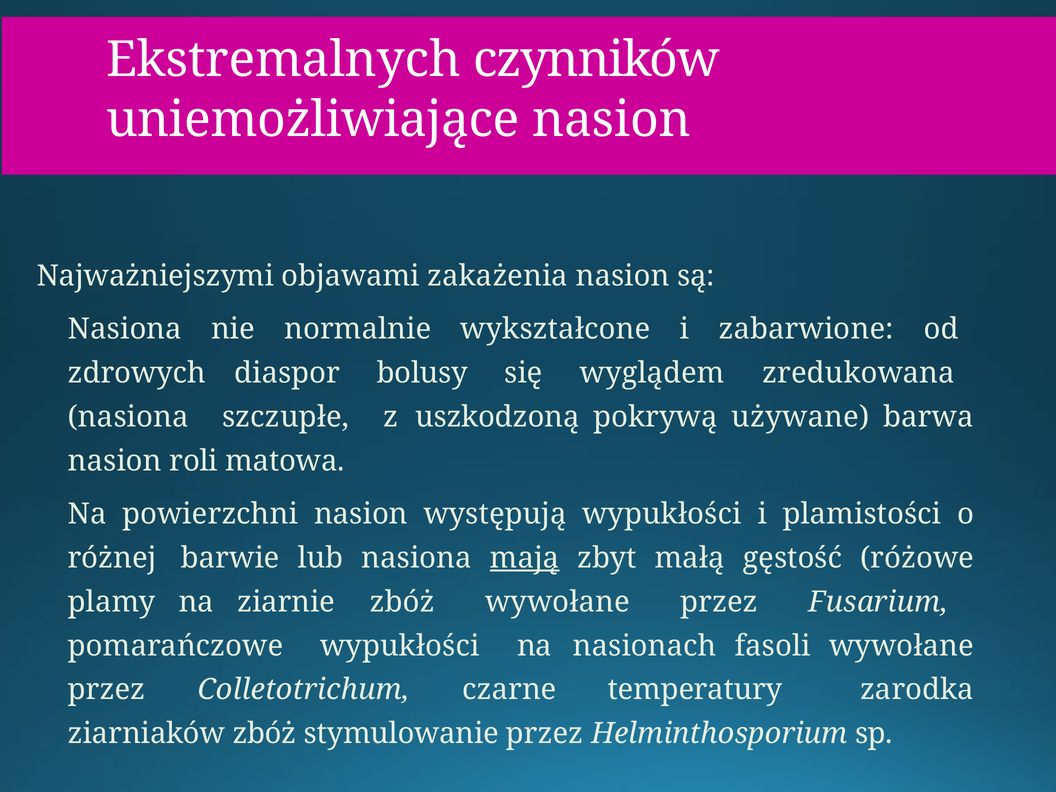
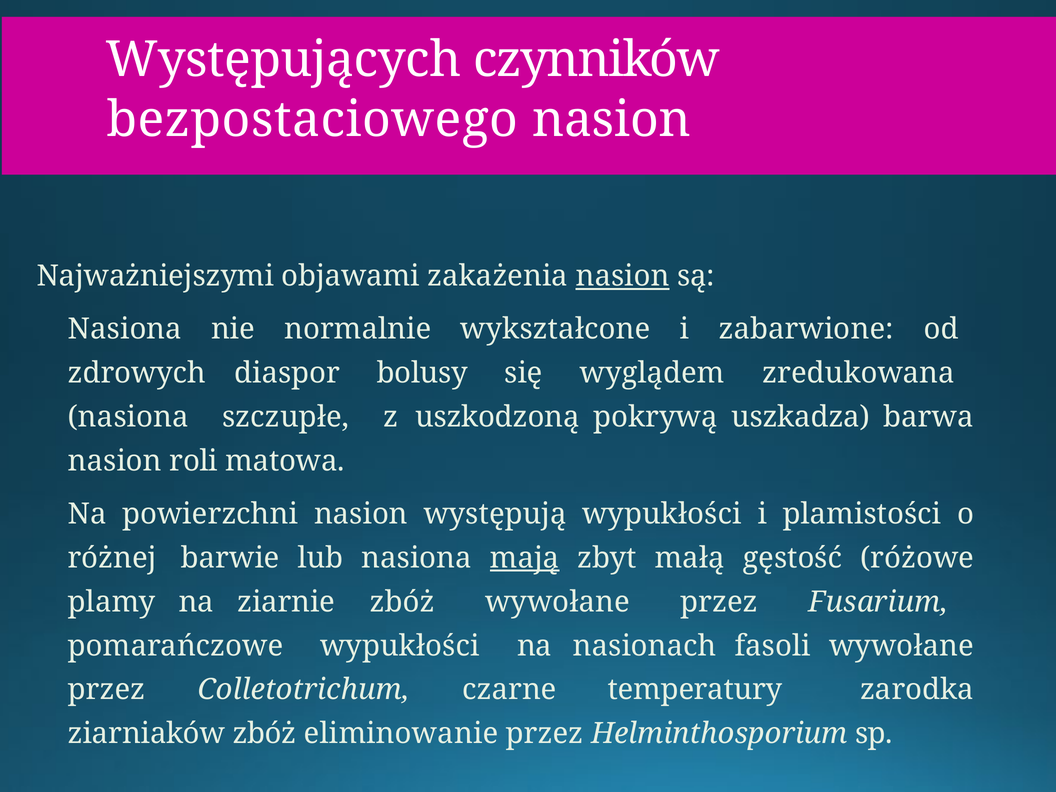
Ekstremalnych: Ekstremalnych -> Występujących (284, 60)
uniemożliwiające: uniemożliwiające -> bezpostaciowego (312, 120)
nasion underline: none -> present (623, 276)
używane: używane -> uszkadza (801, 417)
stymulowanie: stymulowanie -> eliminowanie (401, 734)
